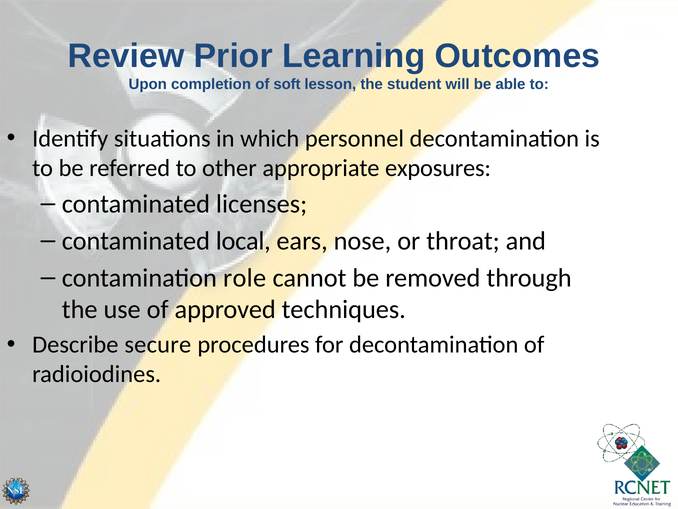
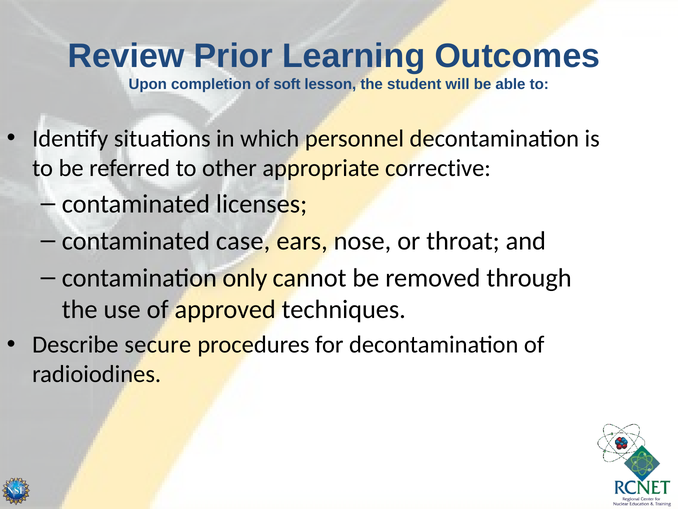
exposures: exposures -> corrective (438, 168)
local: local -> case (243, 241)
role: role -> only (245, 278)
